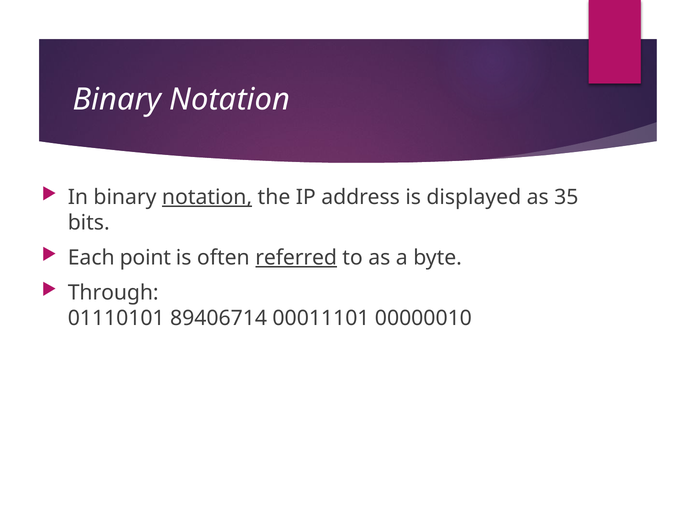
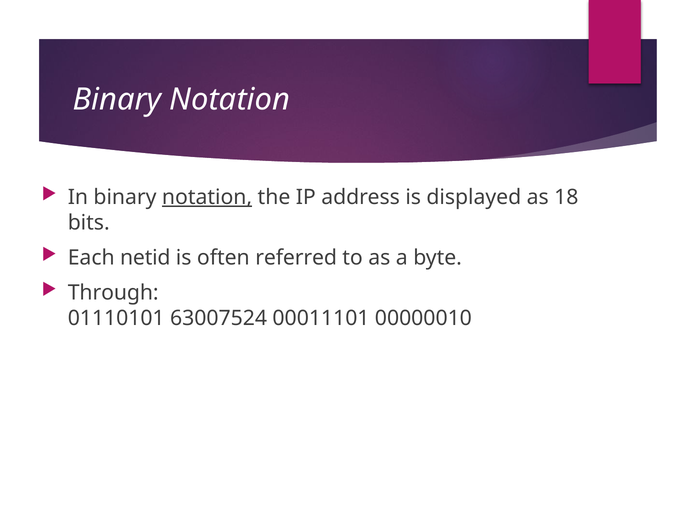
35: 35 -> 18 (566, 197)
point: point -> netid (145, 258)
referred underline: present -> none (296, 258)
89406714: 89406714 -> 63007524 (219, 318)
